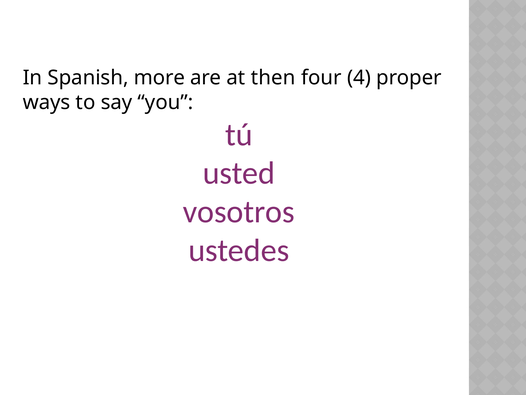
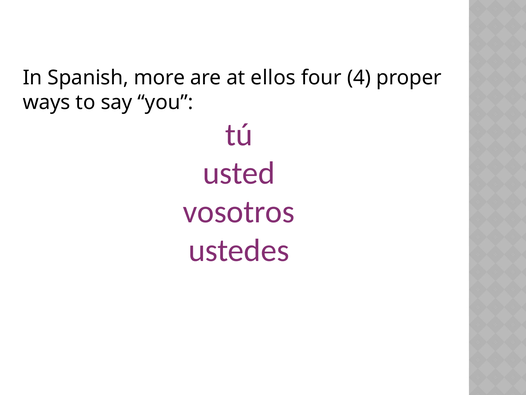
then: then -> ellos (273, 78)
